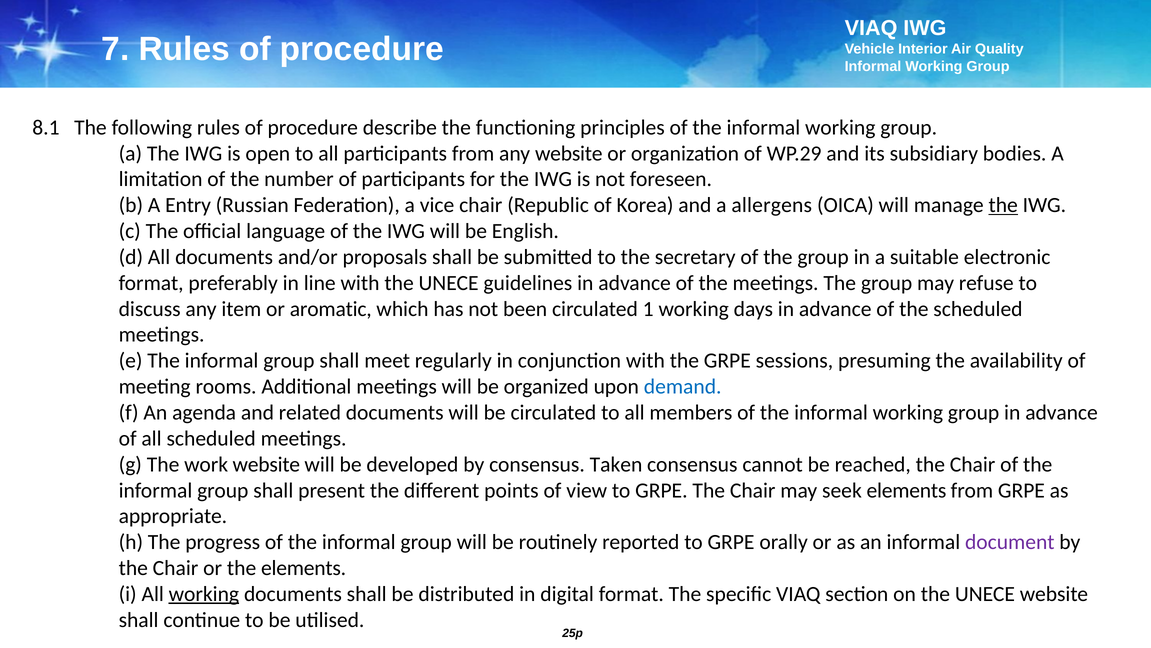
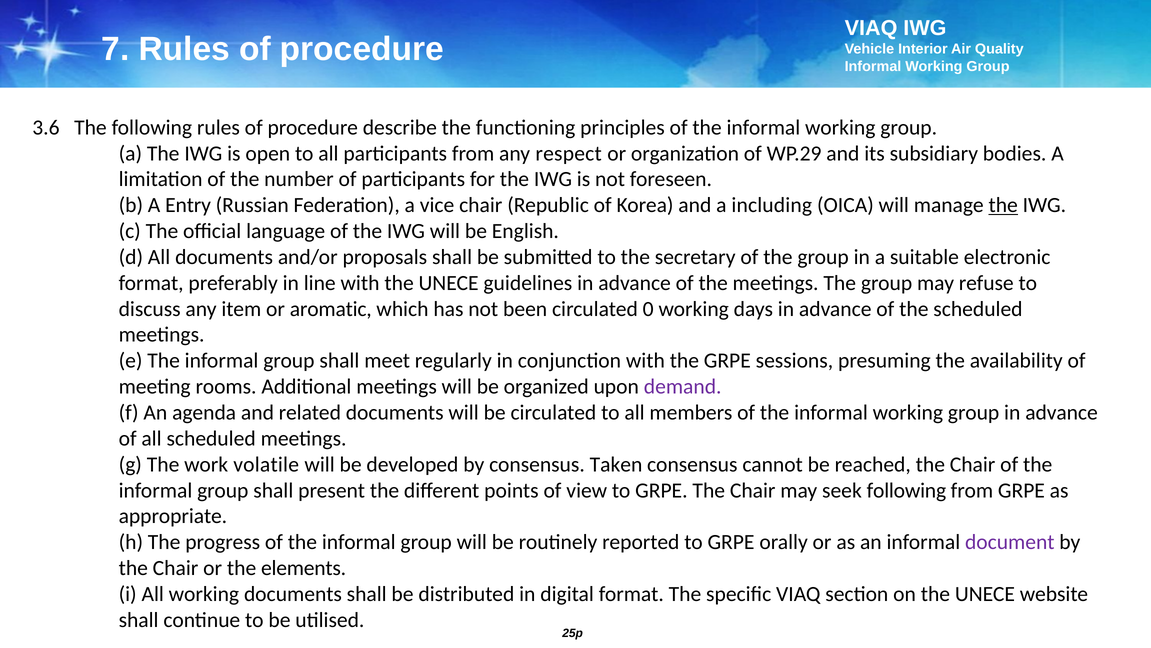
8.1: 8.1 -> 3.6 (46, 127)
any website: website -> respect (569, 153)
allergens: allergens -> including (772, 205)
1: 1 -> 0 (648, 309)
demand colour: blue -> purple (683, 386)
work website: website -> volatile (266, 464)
seek elements: elements -> following (906, 490)
working underline: present -> none (204, 594)
